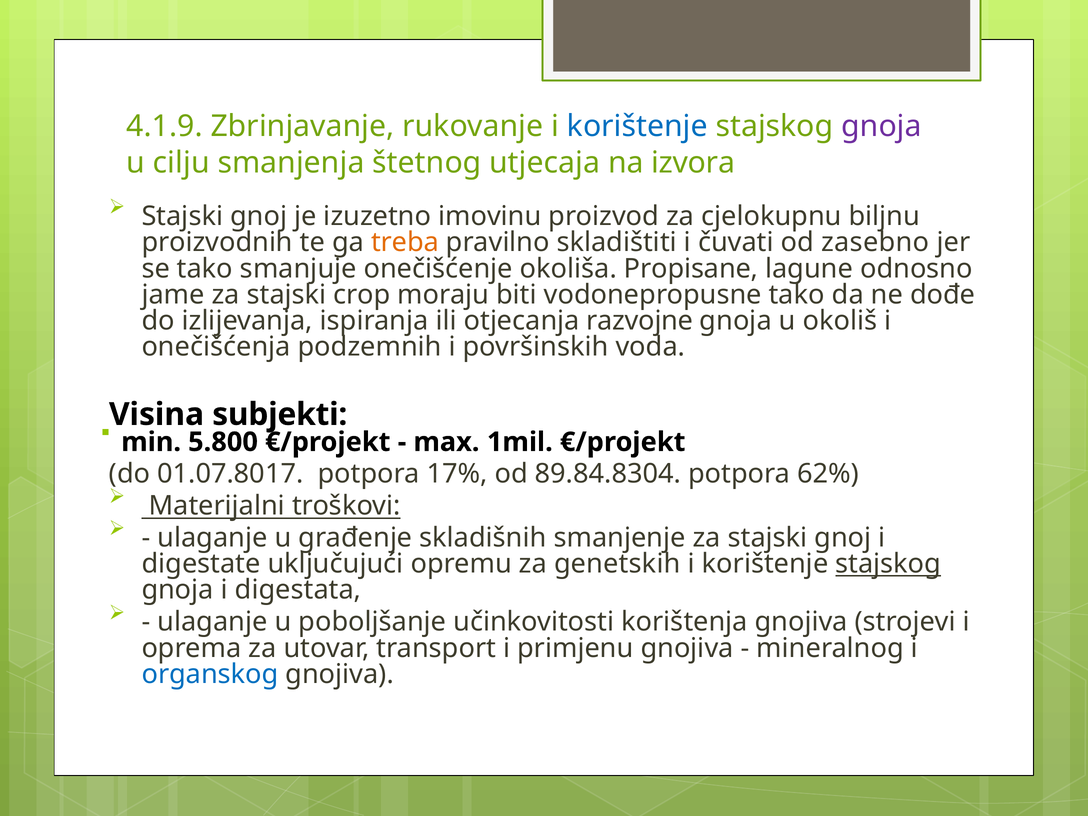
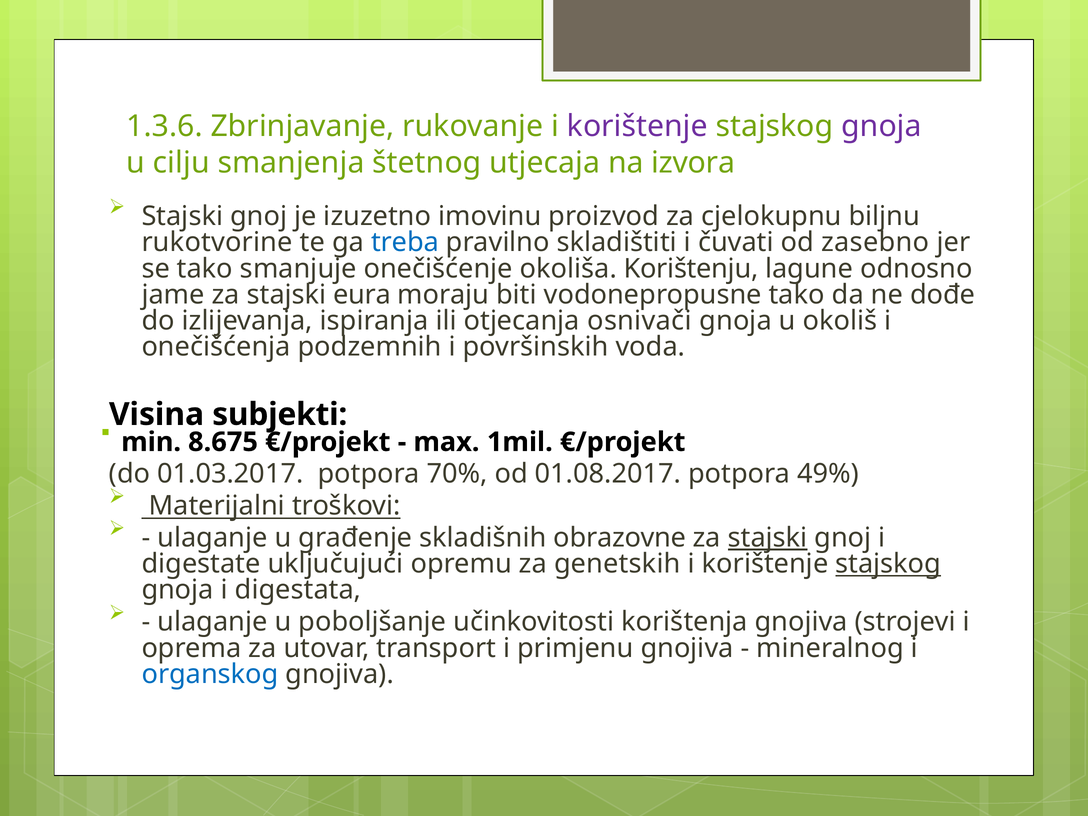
4.1.9: 4.1.9 -> 1.3.6 (165, 126)
korištenje colour: blue -> purple (637, 126)
proizvodnih: proizvodnih -> rukotvorine (217, 243)
treba colour: orange -> blue (405, 243)
Propisane: Propisane -> Korištenju (691, 269)
crop: crop -> eura (362, 295)
razvojne: razvojne -> osnivači (639, 321)
5.800: 5.800 -> 8.675 (223, 442)
01.07.8017: 01.07.8017 -> 01.03.2017 (230, 474)
17%: 17% -> 70% (457, 474)
89.84.8304: 89.84.8304 -> 01.08.2017 (608, 474)
62%: 62% -> 49% (828, 474)
smanjenje: smanjenje -> obrazovne (620, 538)
stajski underline: none -> present (768, 538)
